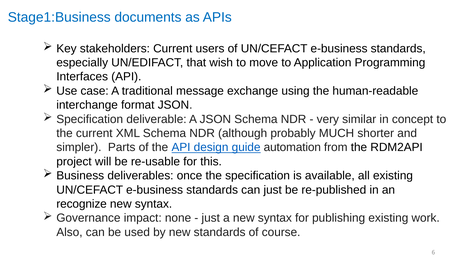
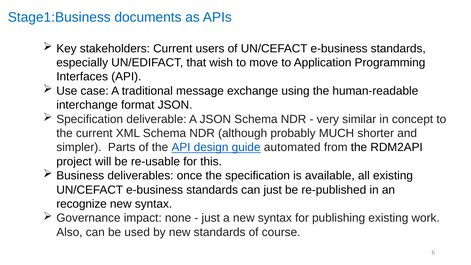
automation: automation -> automated (292, 147)
